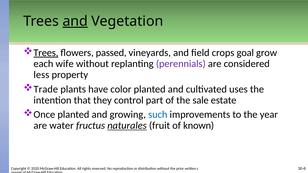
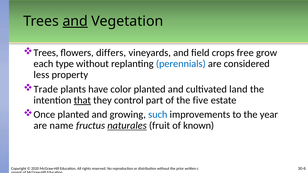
Trees underline: present -> none (46, 53)
passed: passed -> differs (111, 53)
goal: goal -> free (245, 53)
wife: wife -> type (65, 64)
perennials colour: purple -> blue (181, 64)
uses: uses -> land (238, 89)
that underline: none -> present (82, 100)
sale: sale -> five (200, 100)
water: water -> name (61, 126)
